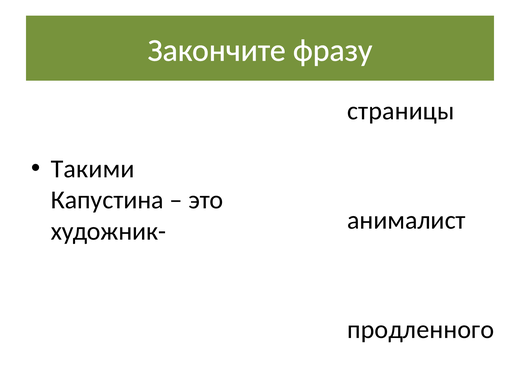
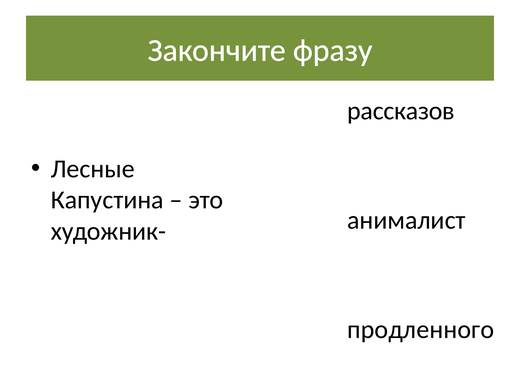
страницы: страницы -> рассказов (401, 111)
Такими: Такими -> Лесные (93, 169)
